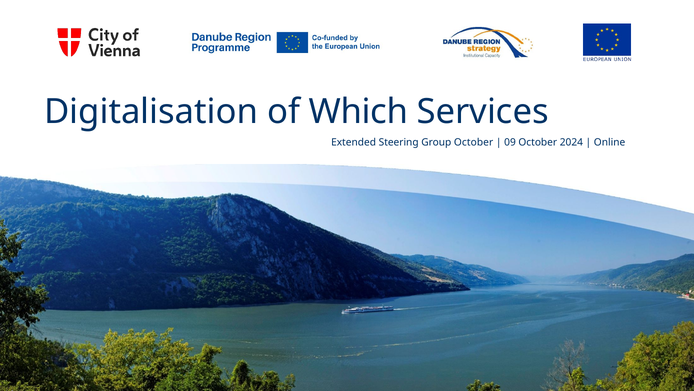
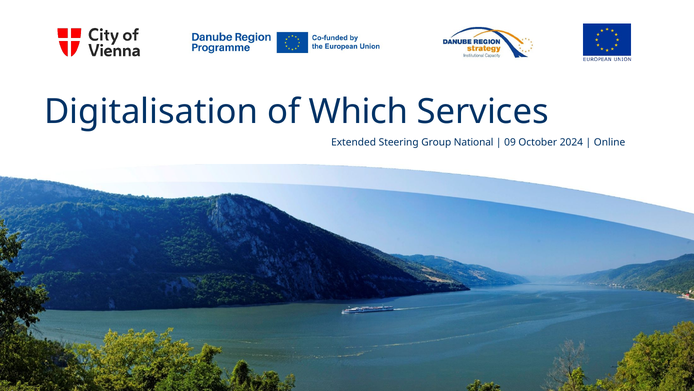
Group October: October -> National (474, 142)
